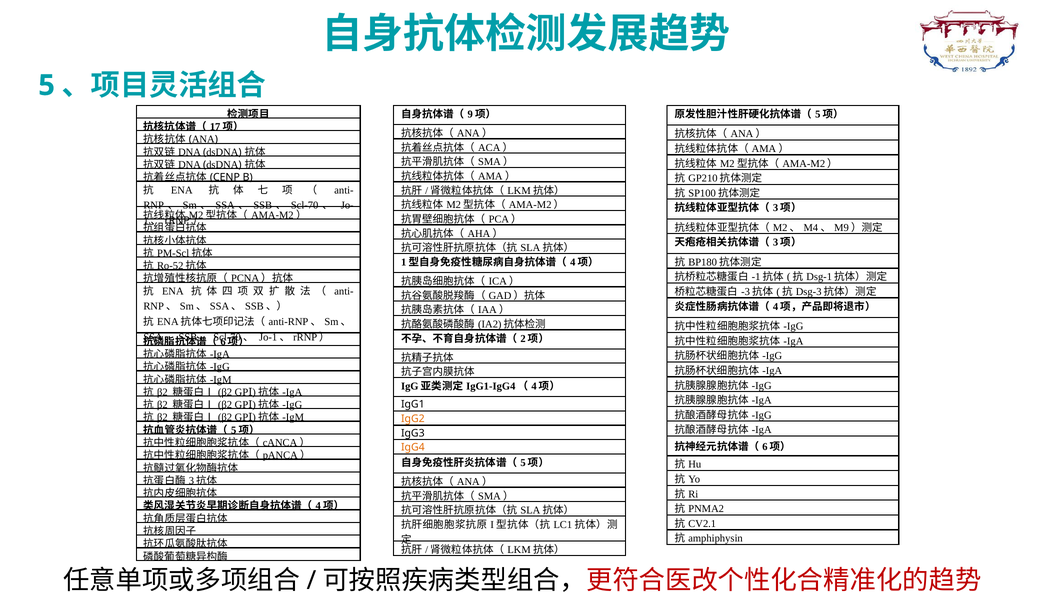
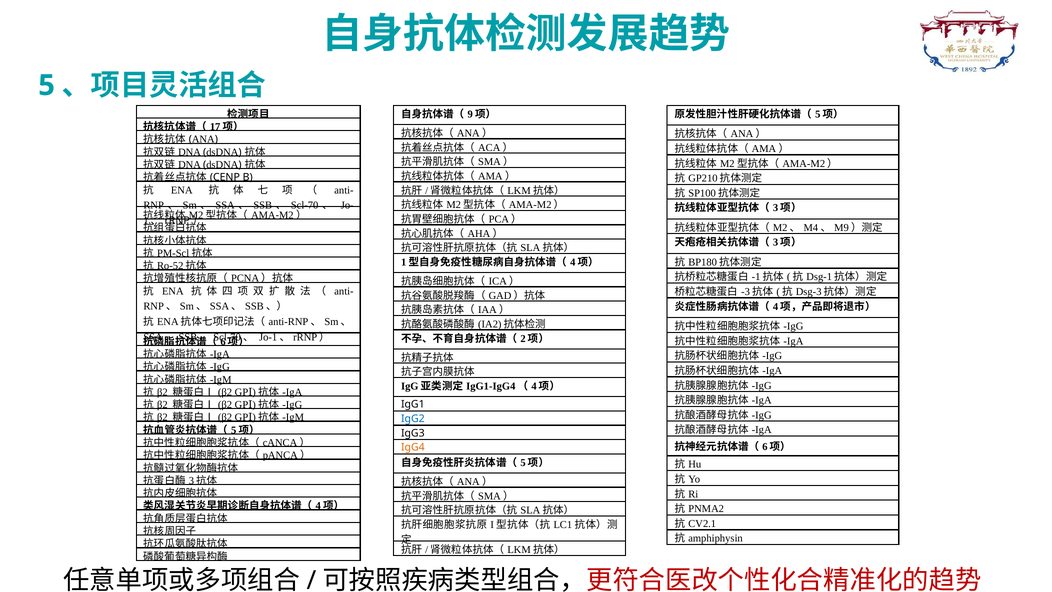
IgG2 colour: orange -> blue (413, 419)
